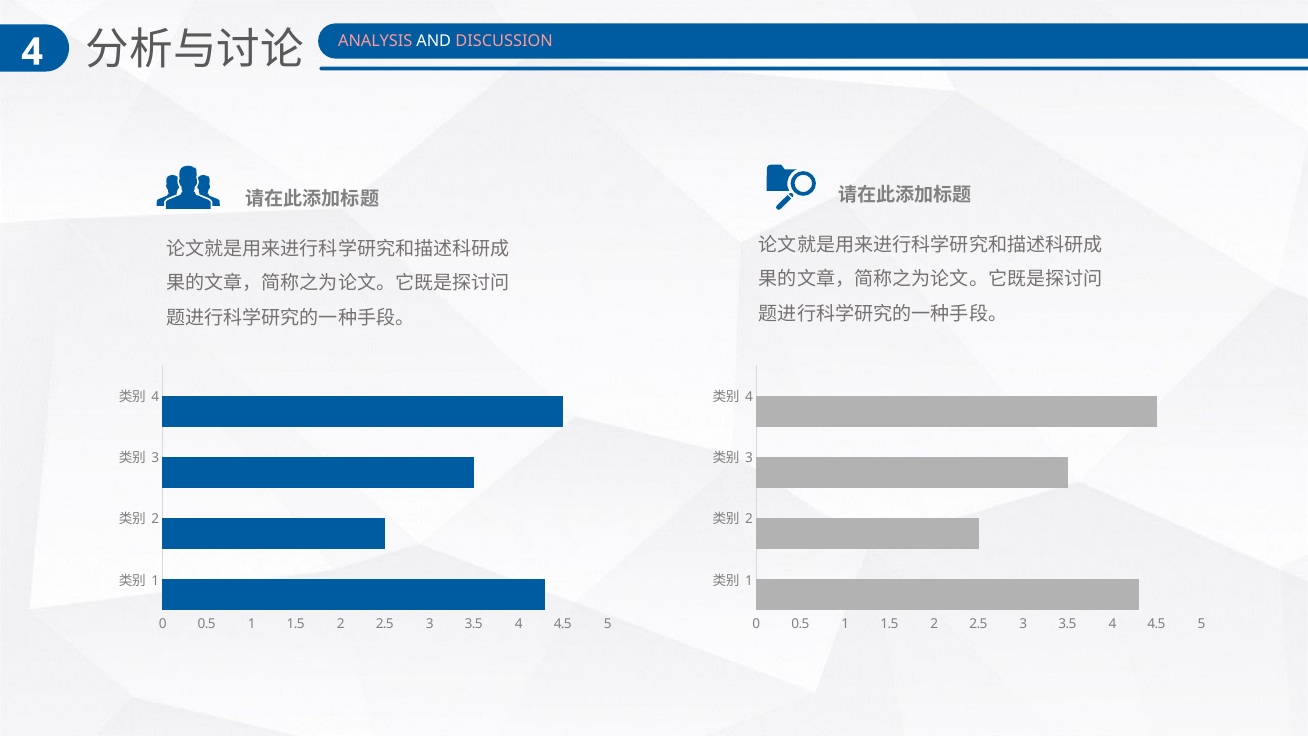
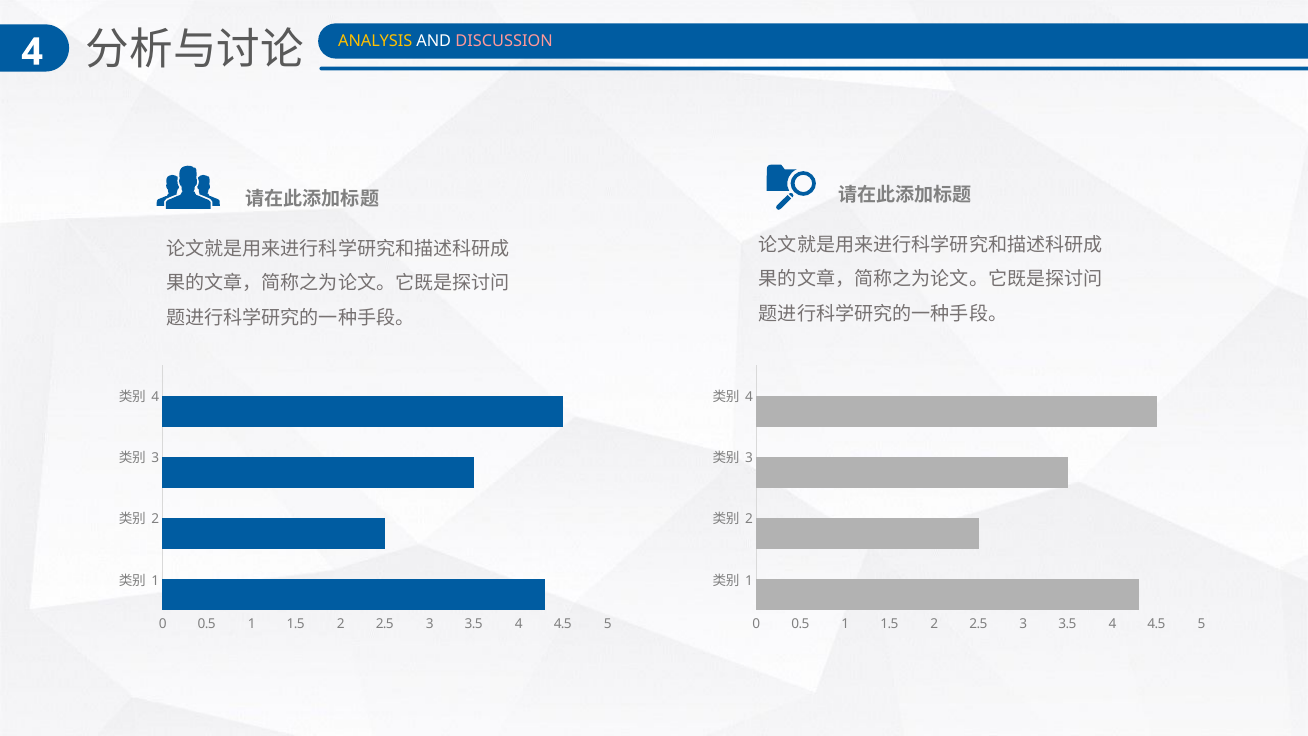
ANALYSIS colour: pink -> yellow (375, 42)
